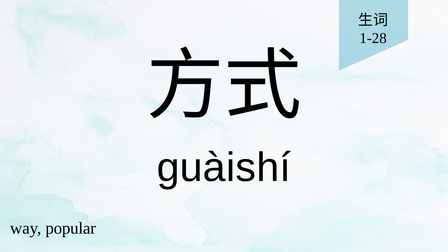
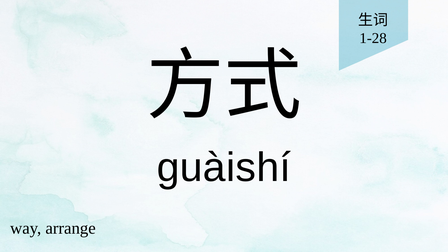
popular: popular -> arrange (71, 228)
